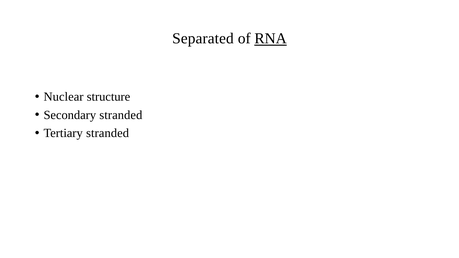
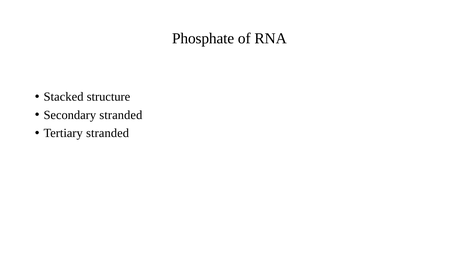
Separated: Separated -> Phosphate (203, 39)
RNA underline: present -> none (271, 39)
Nuclear: Nuclear -> Stacked (64, 97)
